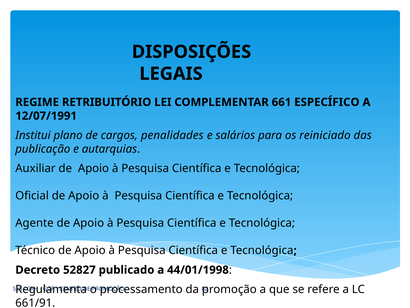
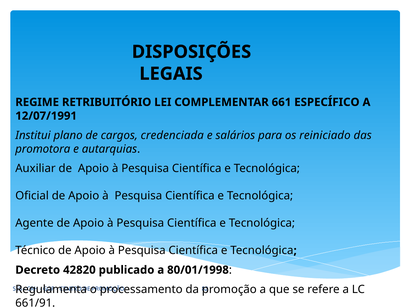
penalidades: penalidades -> credenciada (172, 135)
publicação: publicação -> promotora (43, 149)
52827: 52827 -> 42820 (79, 270)
44/01/1998: 44/01/1998 -> 80/01/1998 (198, 270)
